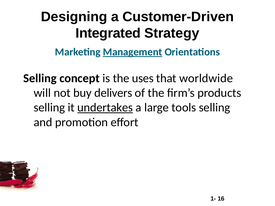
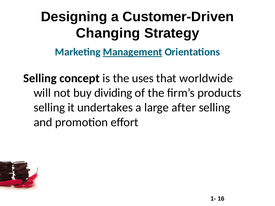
Integrated: Integrated -> Changing (108, 33)
delivers: delivers -> dividing (113, 93)
undertakes underline: present -> none (105, 108)
tools: tools -> after (184, 108)
